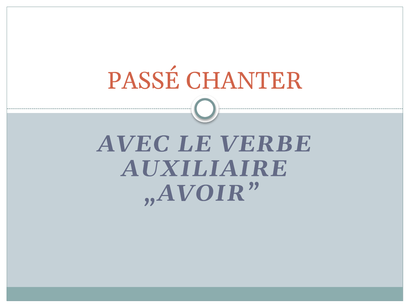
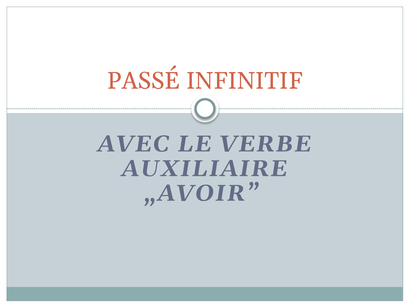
CHANTER: CHANTER -> INFINITIF (244, 81)
